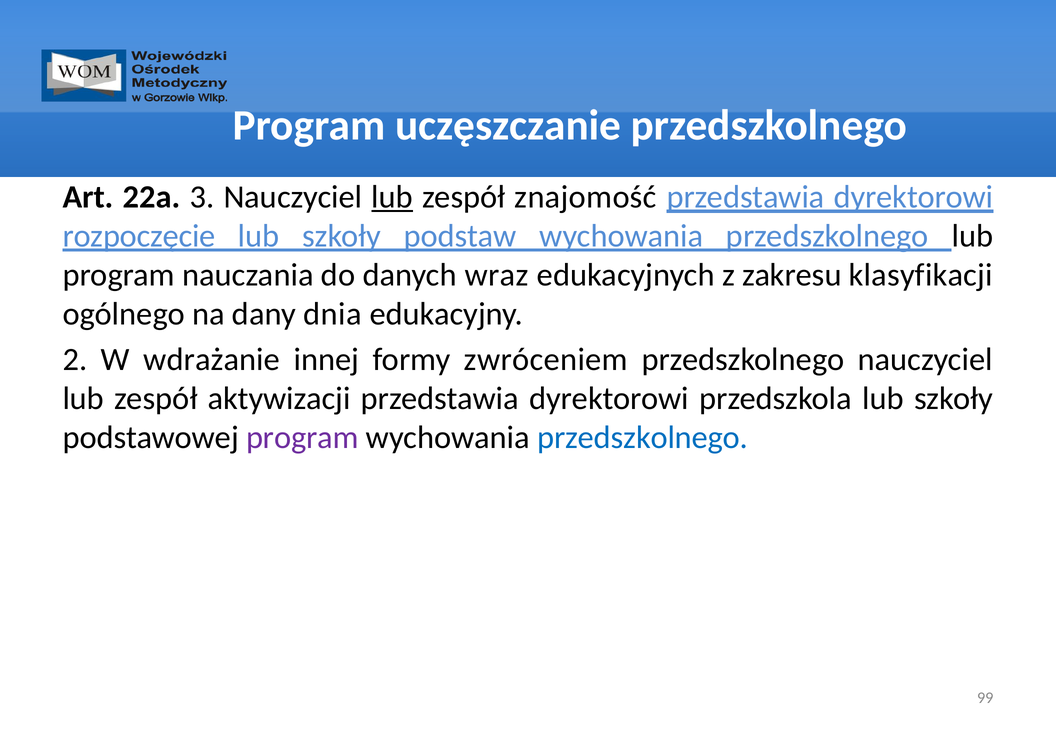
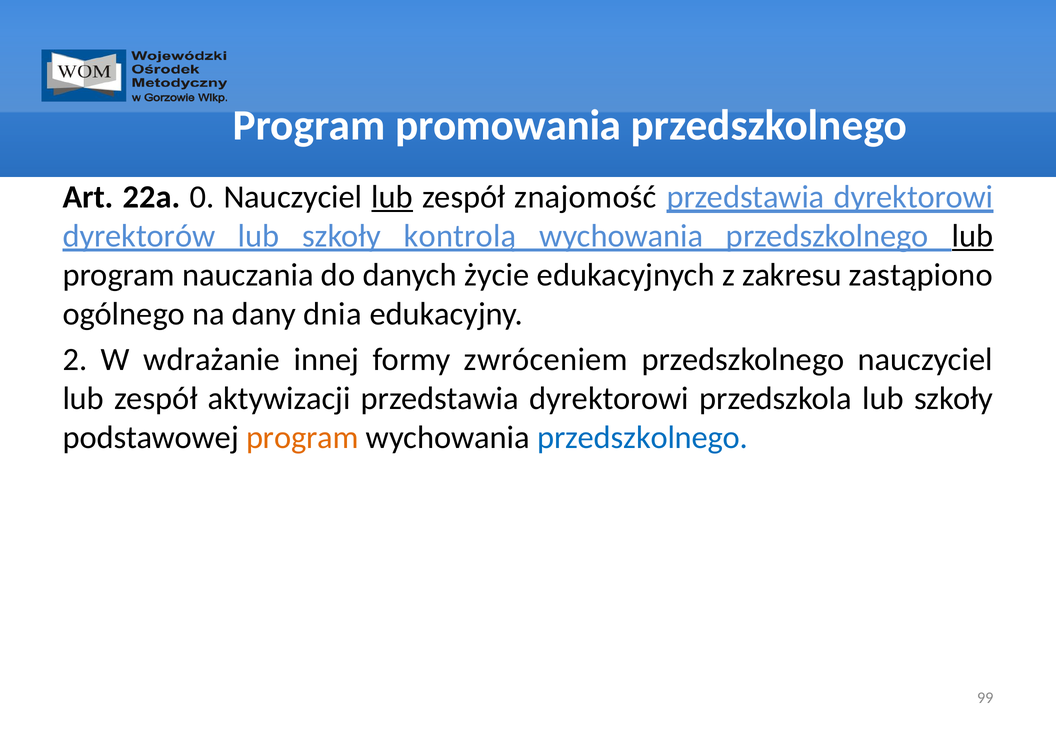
uczęszczanie: uczęszczanie -> promowania (508, 126)
3: 3 -> 0 (202, 197)
rozpoczęcie: rozpoczęcie -> dyrektorów (139, 236)
podstaw: podstaw -> kontrolą (460, 236)
lub underline: none -> present (973, 236)
wraz: wraz -> życie (497, 275)
klasyfikacji: klasyfikacji -> zastąpiono (921, 275)
program colour: purple -> orange (302, 438)
